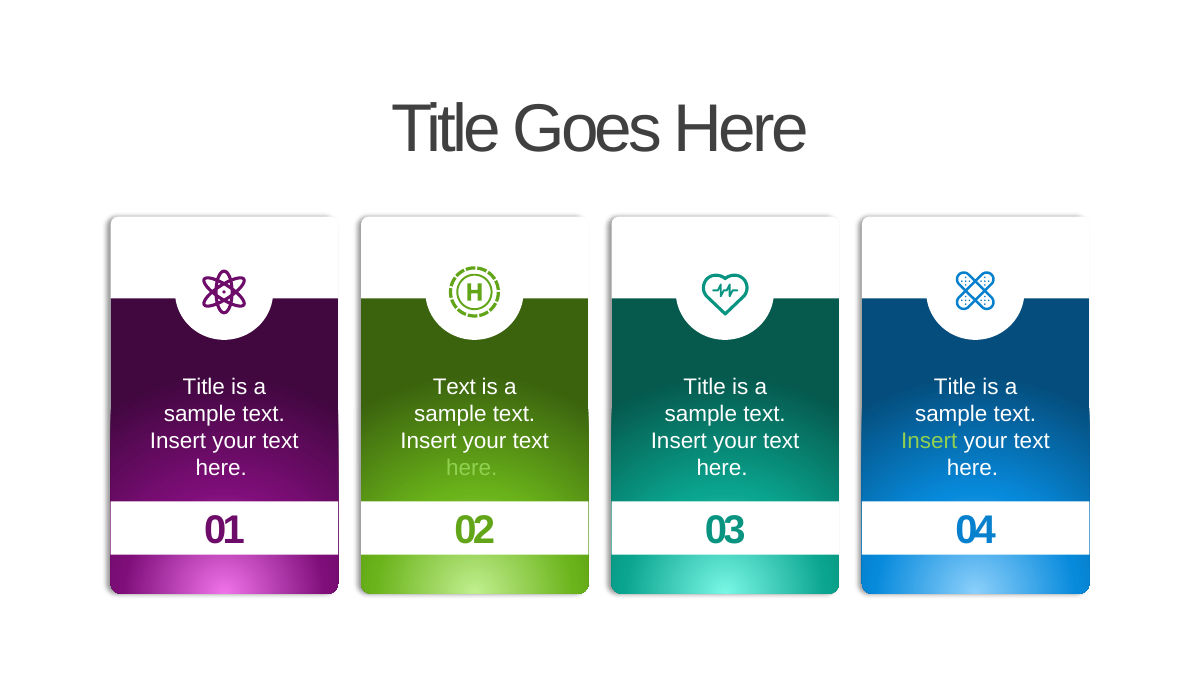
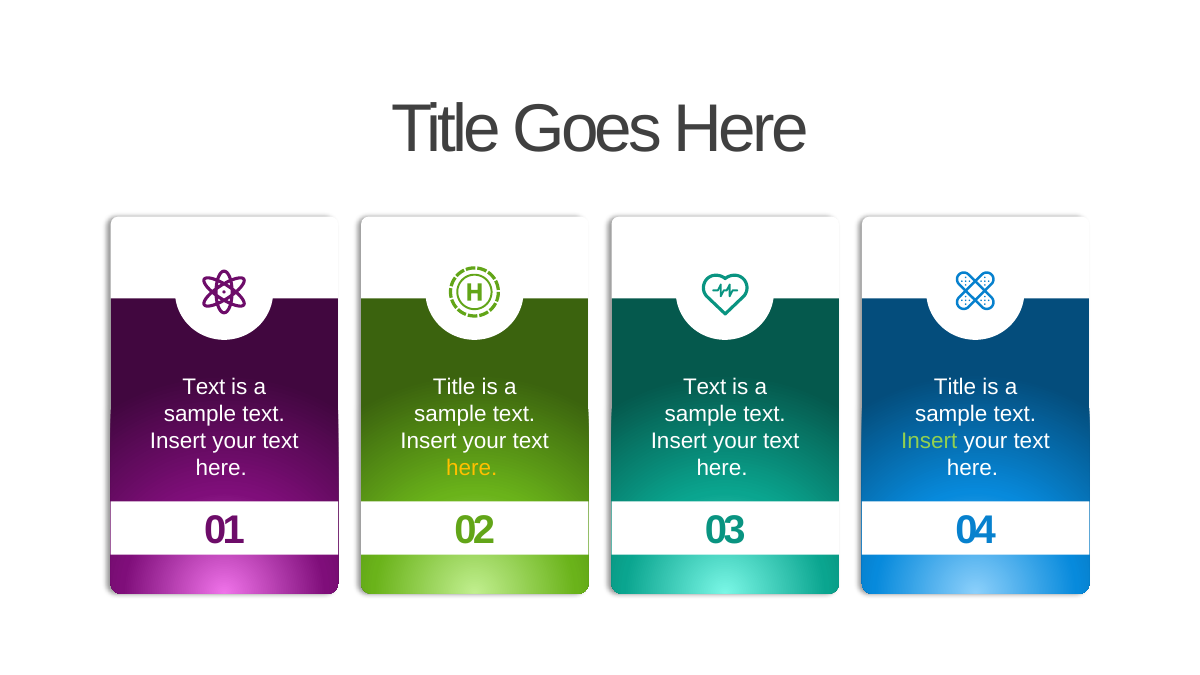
Title: Title -> Text (204, 387)
Text: Text -> Title (454, 387)
Title: Title -> Text (705, 387)
here colour: light green -> yellow (472, 468)
